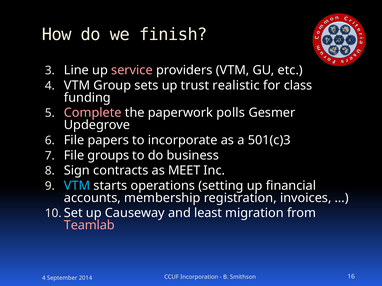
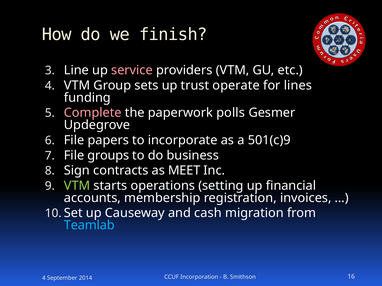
realistic: realistic -> operate (236, 86)
class: class -> lines (298, 86)
501(c)3: 501(c)3 -> 501(c)9 (269, 140)
VTM colour: light blue -> light green (77, 186)
least: least -> cash (208, 213)
Teamlab colour: pink -> light blue (89, 226)
